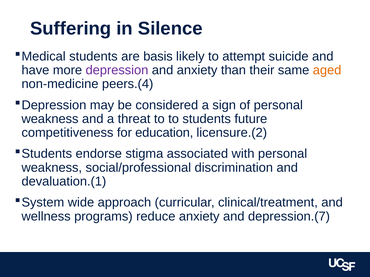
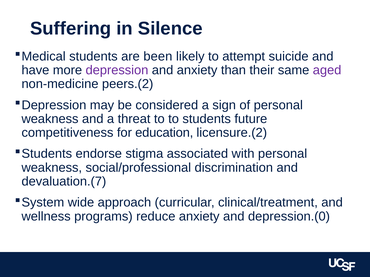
basis: basis -> been (158, 56)
aged colour: orange -> purple (327, 70)
peers.(4: peers.(4 -> peers.(2 (128, 84)
devaluation.(1: devaluation.(1 -> devaluation.(7 (64, 182)
depression.(7: depression.(7 -> depression.(0 (289, 217)
